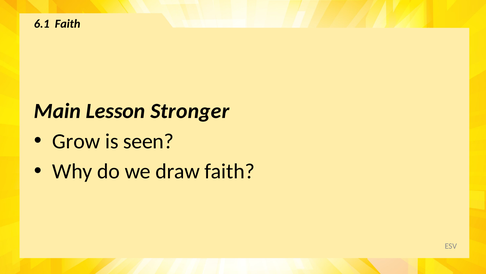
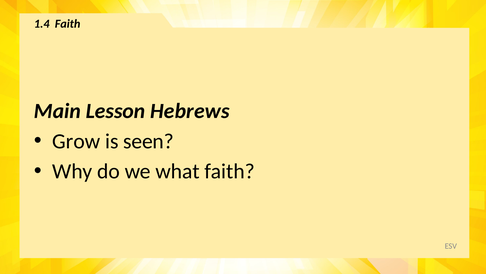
6.1: 6.1 -> 1.4 (42, 24)
Stronger: Stronger -> Hebrews (190, 111)
draw: draw -> what (178, 172)
